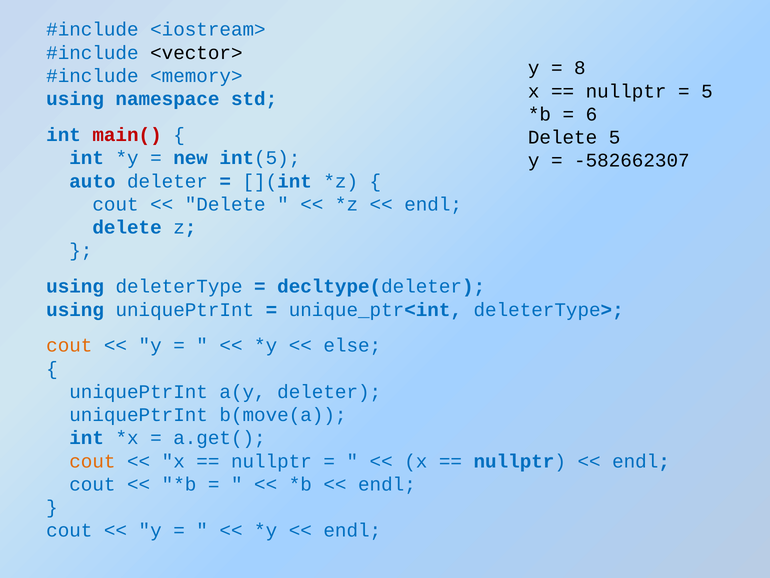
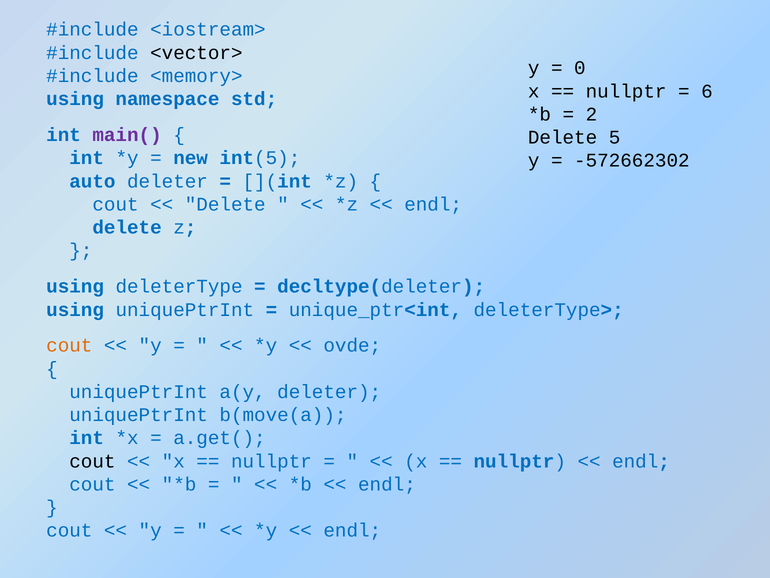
8: 8 -> 0 (580, 68)
5: 5 -> 6 (707, 91)
6: 6 -> 2 (591, 114)
main( colour: red -> purple (127, 135)
-582662307: -582662307 -> -572662302 (632, 160)
else: else -> ovde (352, 345)
cout colour: orange -> black (92, 461)
